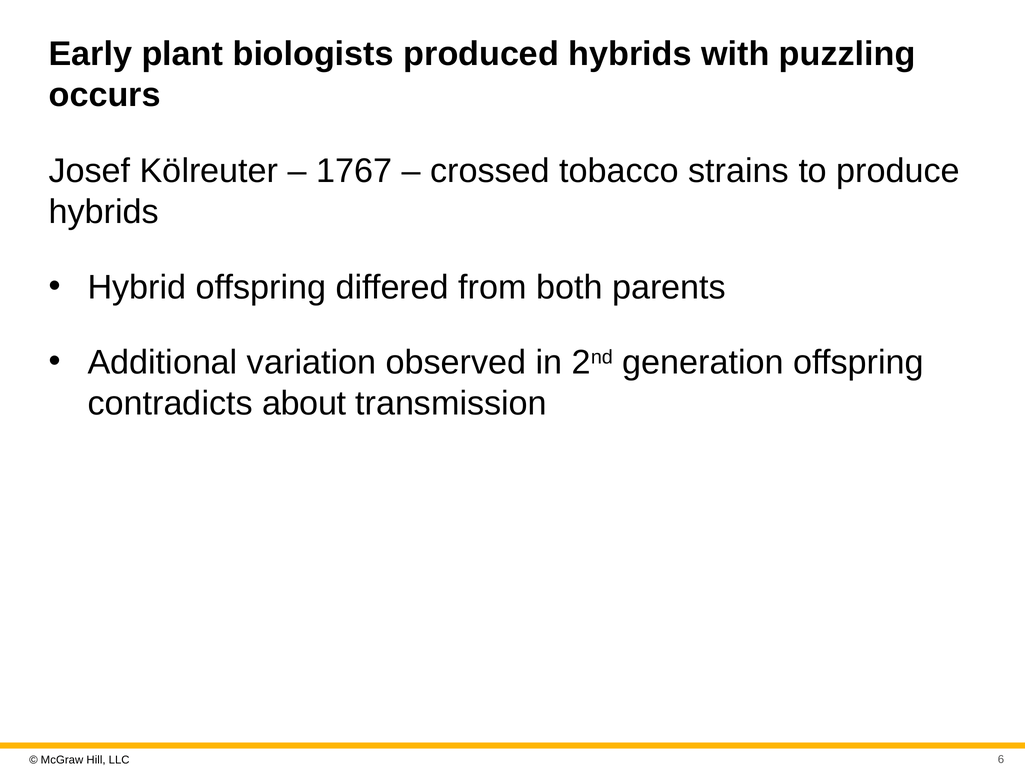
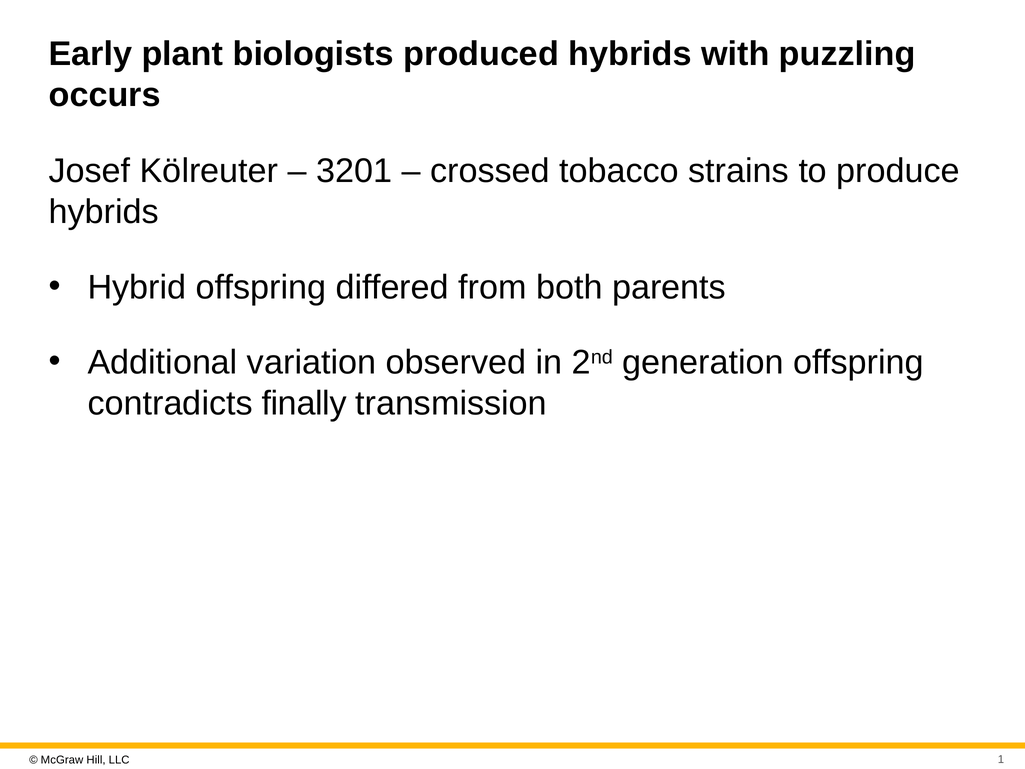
1767: 1767 -> 3201 (354, 171)
about: about -> finally (304, 403)
6: 6 -> 1 (1001, 759)
